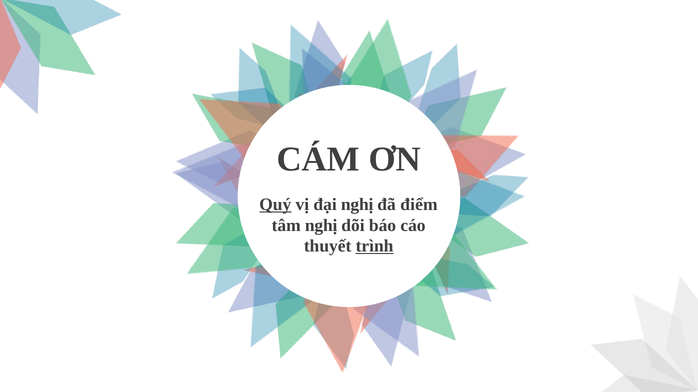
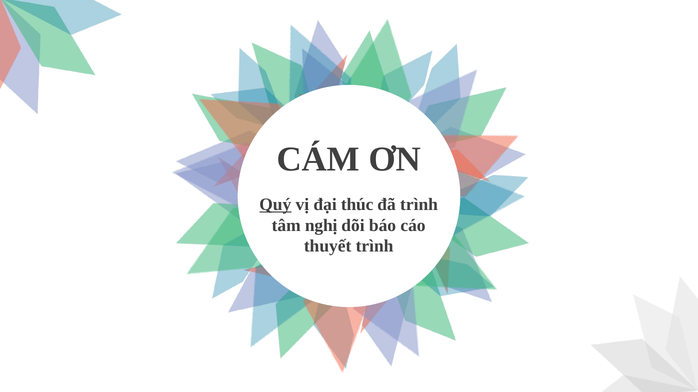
đại nghị: nghị -> thúc (357, 205)
đã điểm: điểm -> trình (419, 205)
trình underline: present -> none (375, 247)
